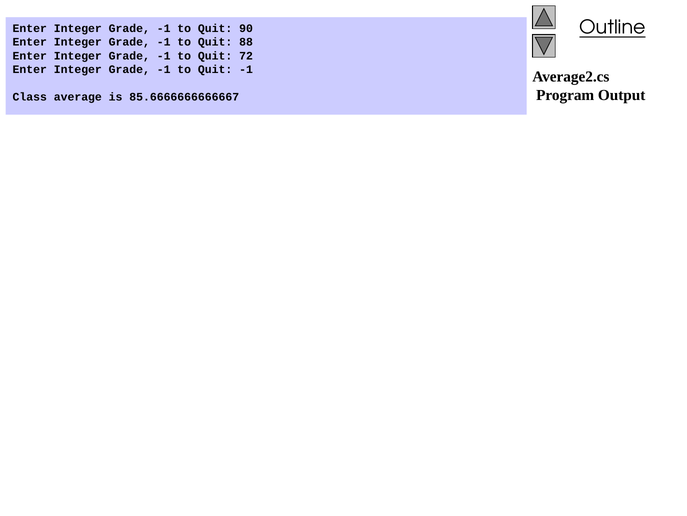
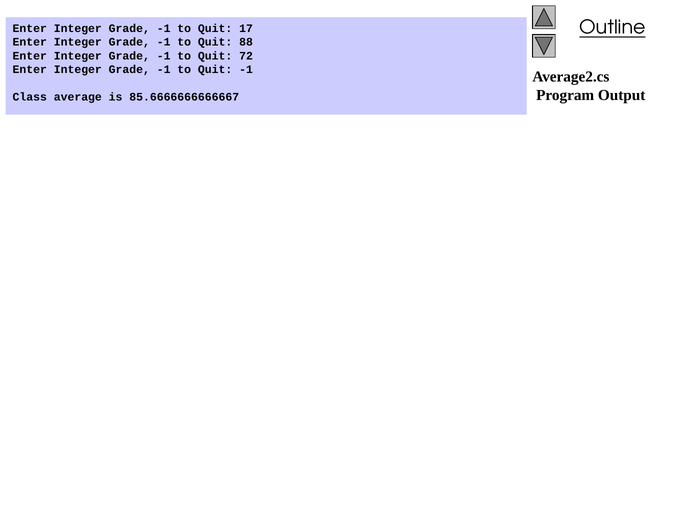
90: 90 -> 17 (246, 28)
